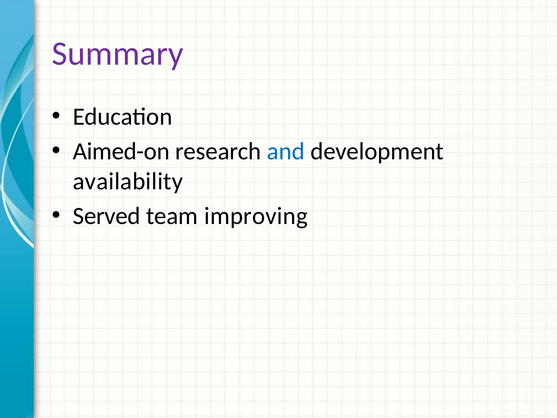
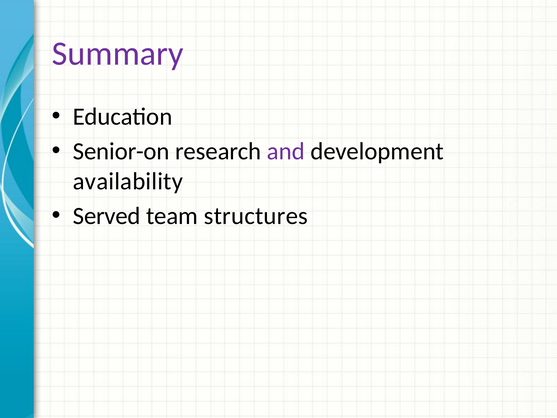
Aimed-on: Aimed-on -> Senior-on (121, 151)
and colour: blue -> purple (286, 151)
improving: improving -> structures (256, 216)
